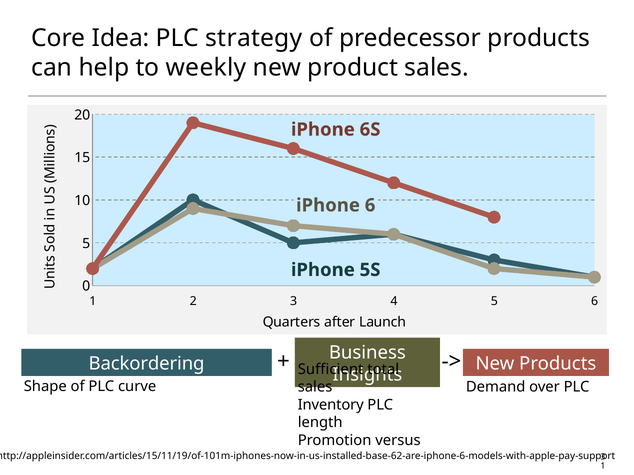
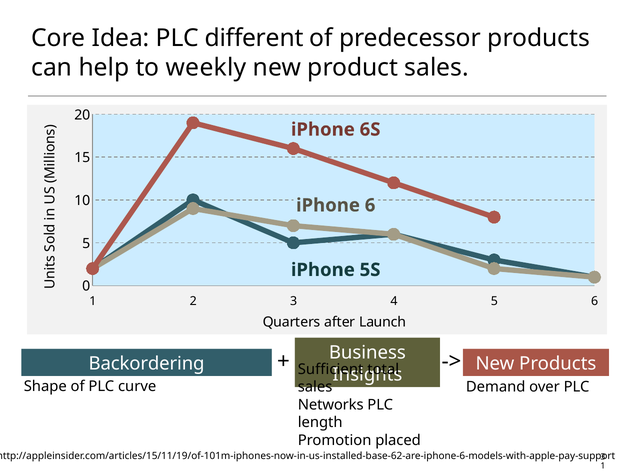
strategy: strategy -> different (254, 38)
Inventory: Inventory -> Networks (331, 405)
versus: versus -> placed (398, 441)
